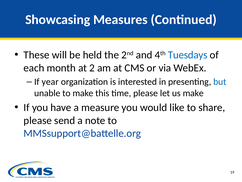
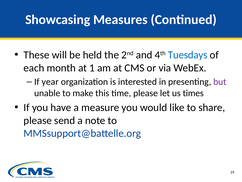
2: 2 -> 1 (92, 68)
but colour: blue -> purple (220, 82)
us make: make -> times (193, 93)
